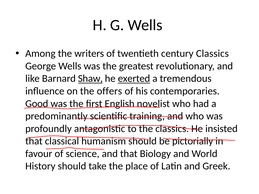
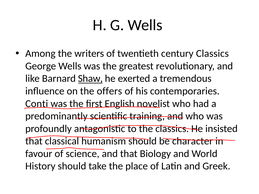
exerted underline: present -> none (134, 79)
Good: Good -> Conti (37, 104)
pictorially: pictorially -> character (193, 141)
